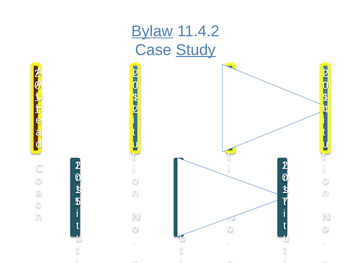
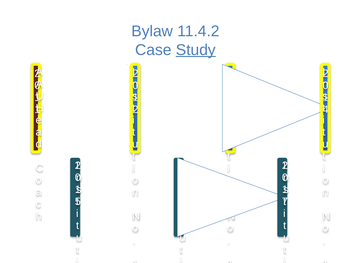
Bylaw underline: present -> none (152, 31)
